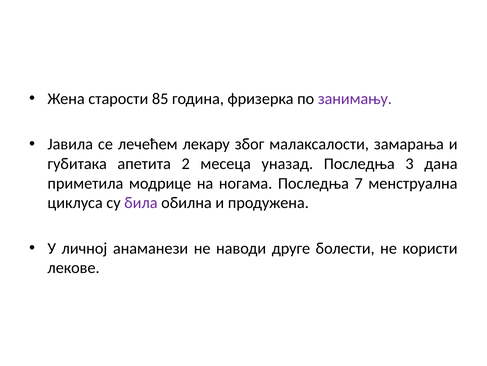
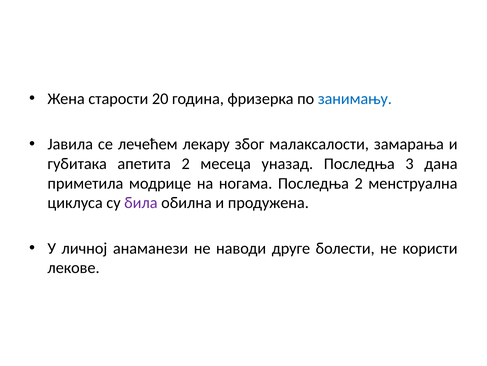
85: 85 -> 20 (160, 99)
занимању colour: purple -> blue (355, 99)
Последња 7: 7 -> 2 (359, 183)
